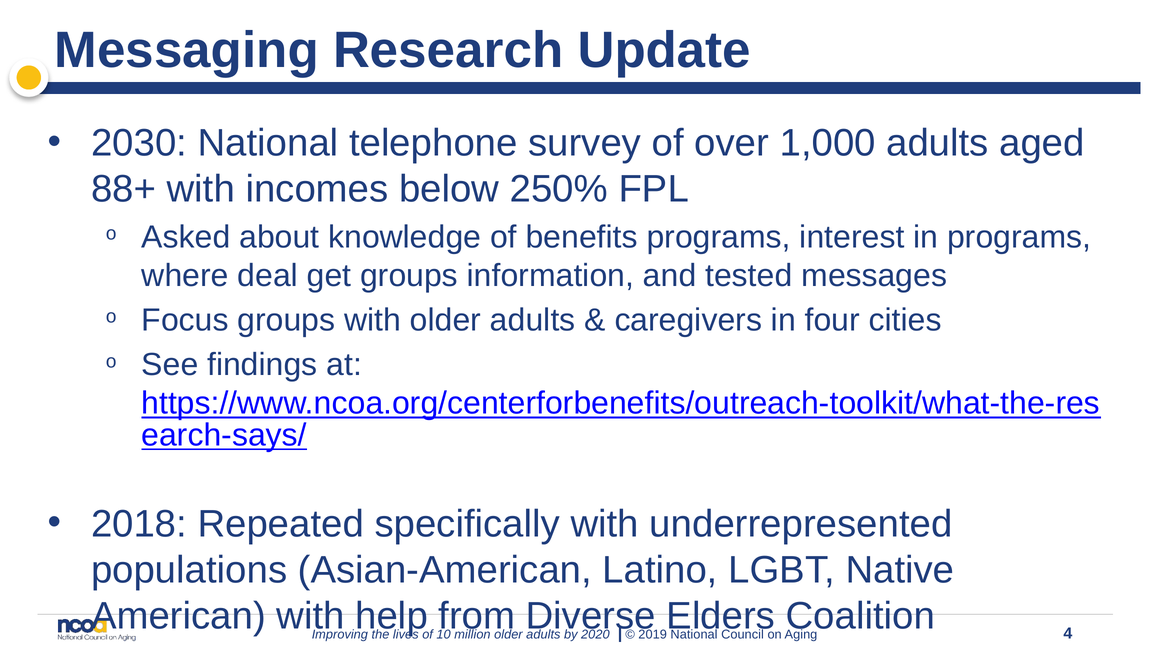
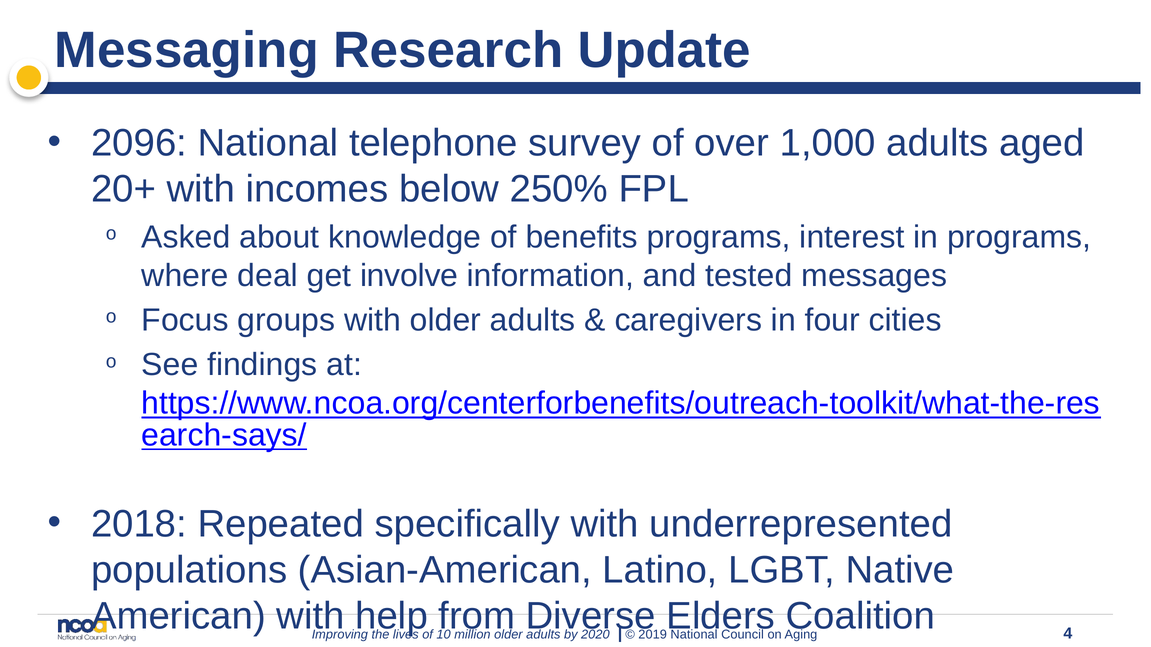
2030: 2030 -> 2096 (139, 143)
88+: 88+ -> 20+ (124, 189)
get groups: groups -> involve (409, 276)
